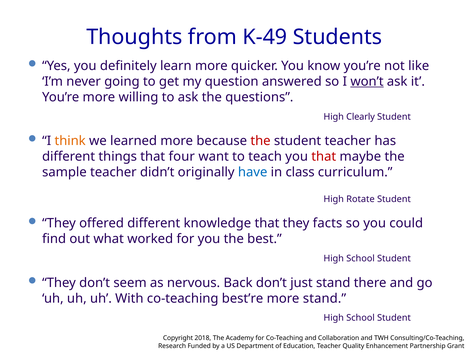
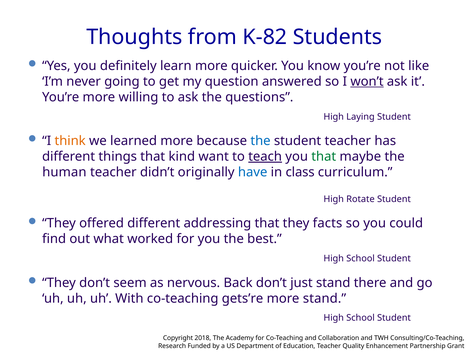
K-49: K-49 -> K-82 (265, 37)
Clearly: Clearly -> Laying (360, 117)
the colour: red -> blue (261, 141)
four: four -> kind (182, 156)
teach underline: none -> present (265, 156)
that colour: red -> green (324, 156)
sample: sample -> human (64, 172)
knowledge: knowledge -> addressing (217, 223)
best’re: best’re -> gets’re (243, 298)
